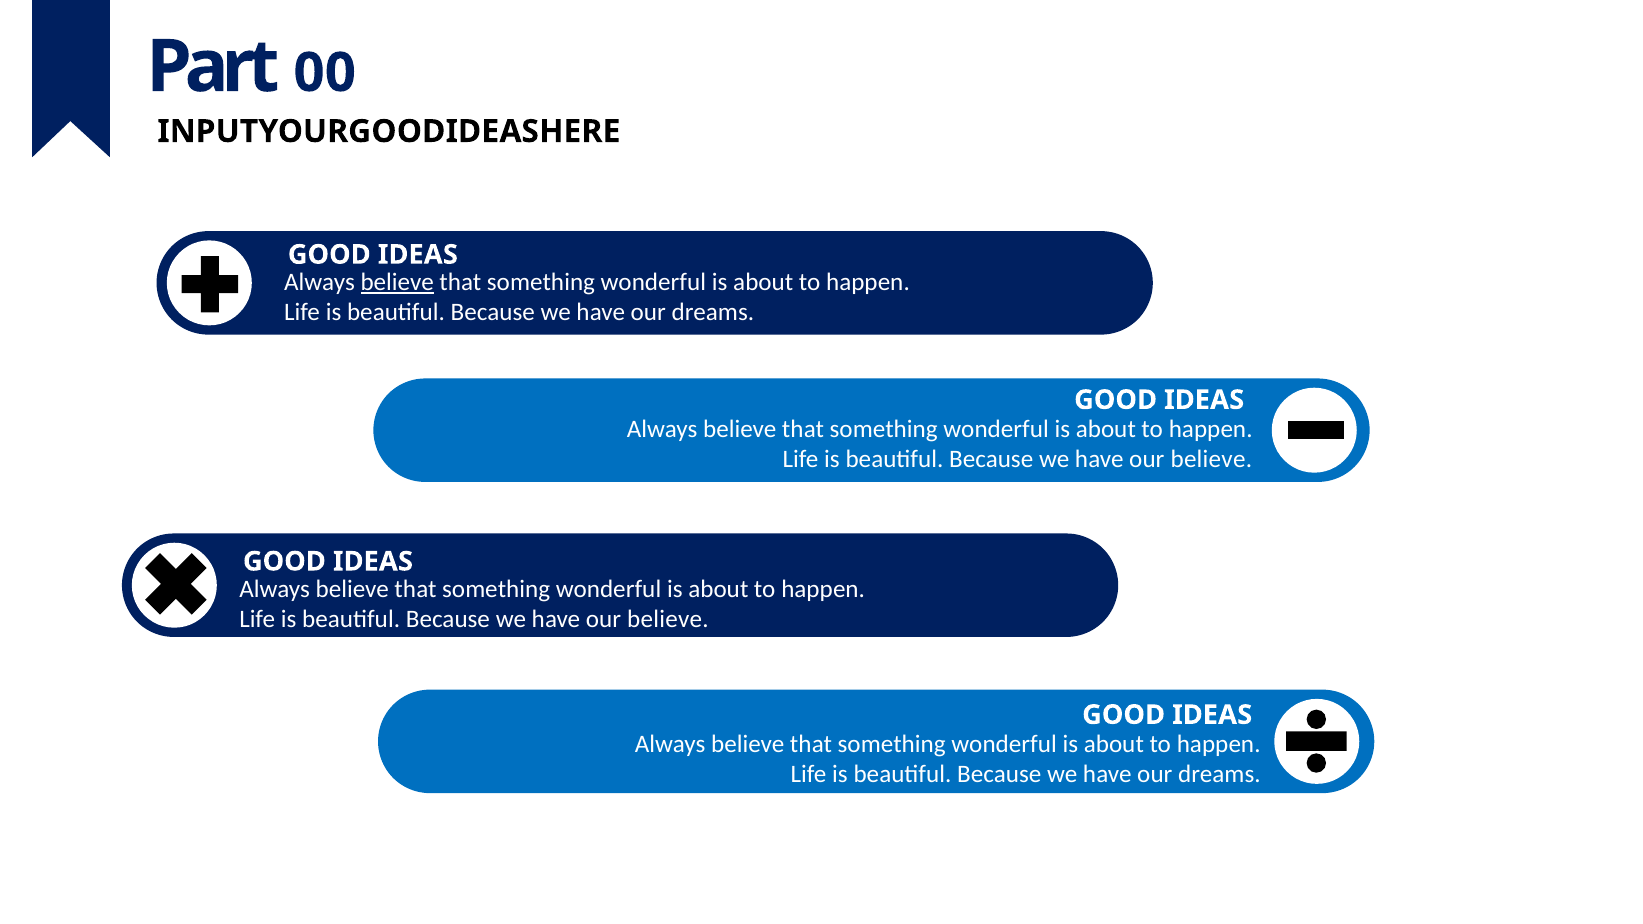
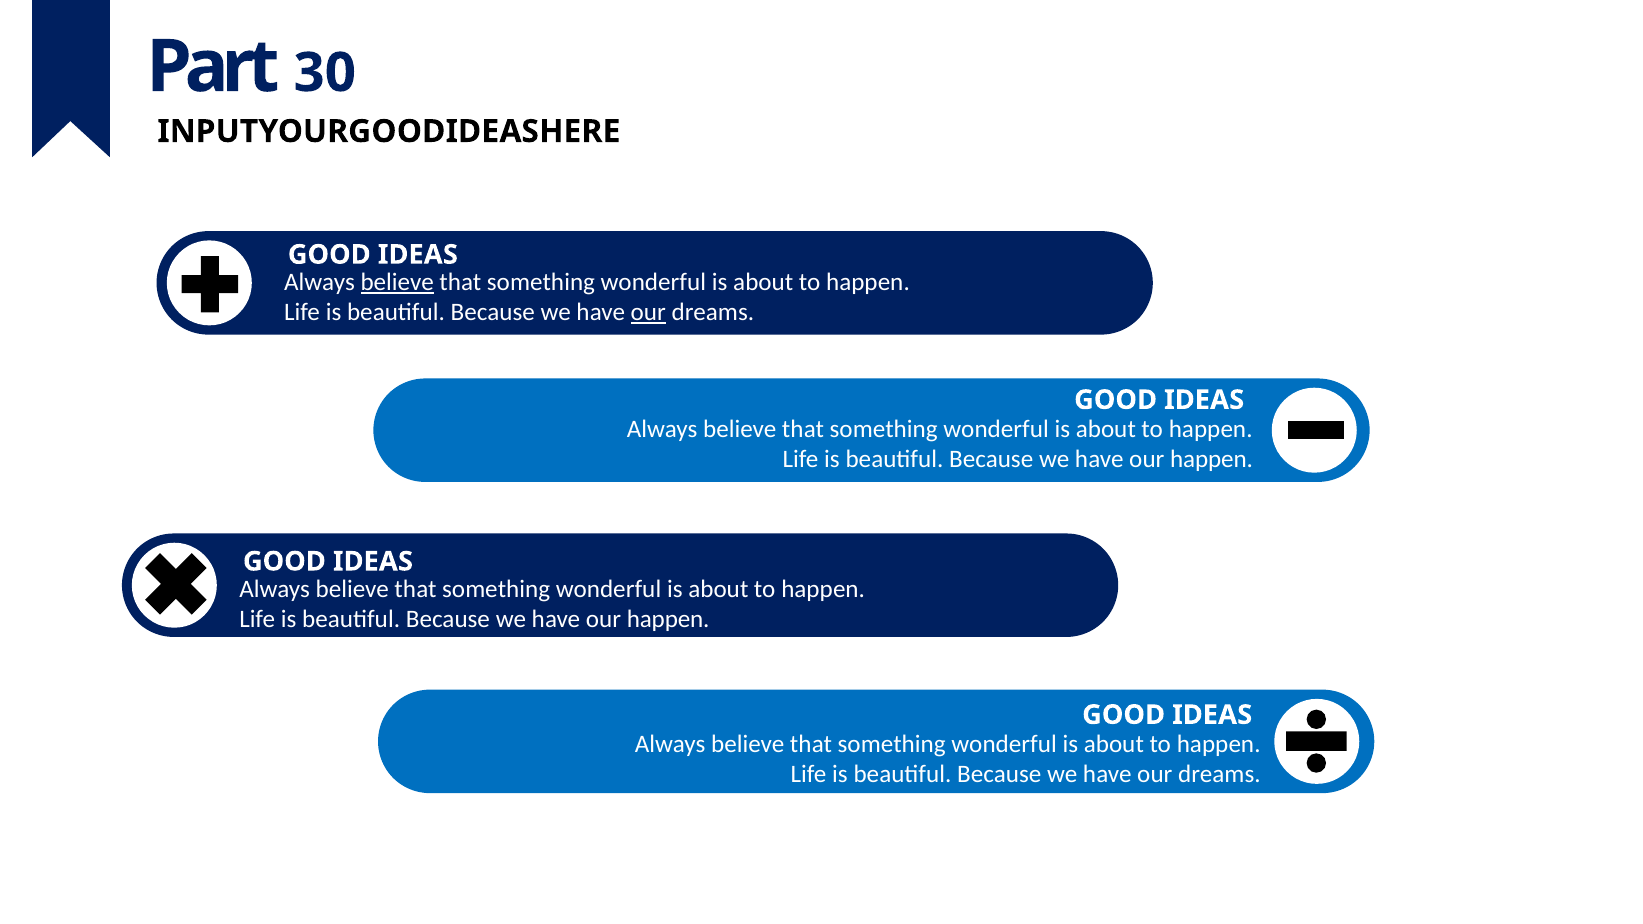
00: 00 -> 30 (325, 73)
our underline: none -> present (648, 312)
believe: believe -> happen (1212, 460)
believe: believe -> happen (668, 619)
